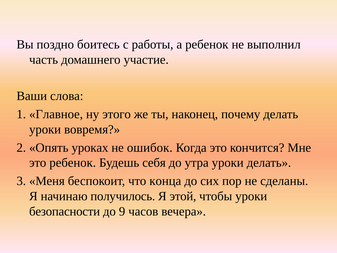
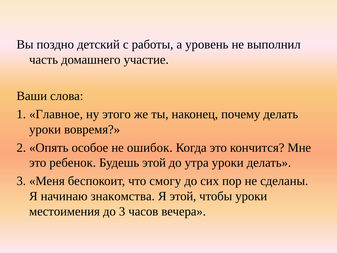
боитесь: боитесь -> детский (98, 44)
а ребенок: ребенок -> уровень (207, 44)
уроках: уроках -> особое (90, 147)
Будешь себя: себя -> этой (154, 163)
конца: конца -> смогу (165, 181)
получилось: получилось -> знакомства (123, 196)
безопасности: безопасности -> местоимения (65, 211)
до 9: 9 -> 3 (122, 211)
